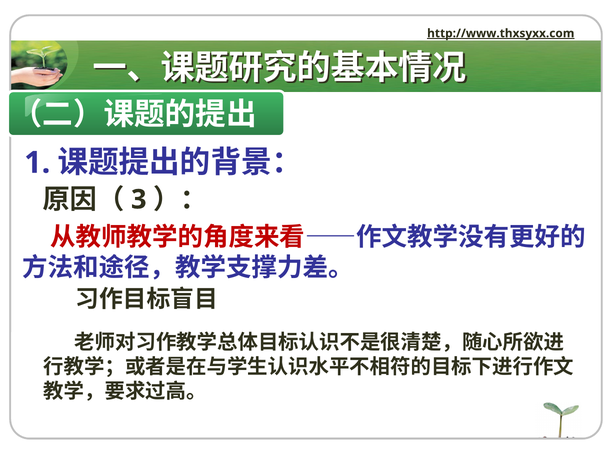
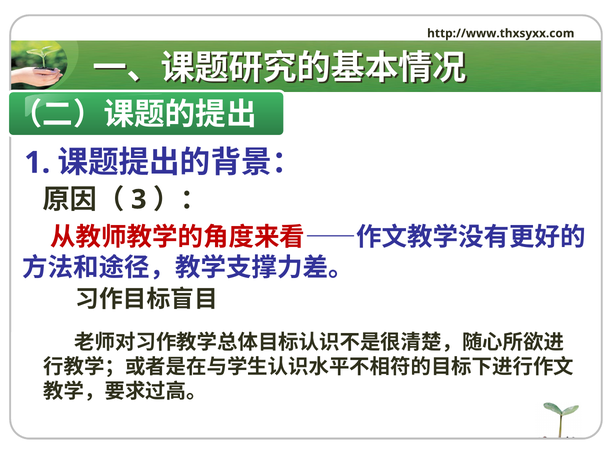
http://www.thxsyxx.com underline: present -> none (501, 33)
